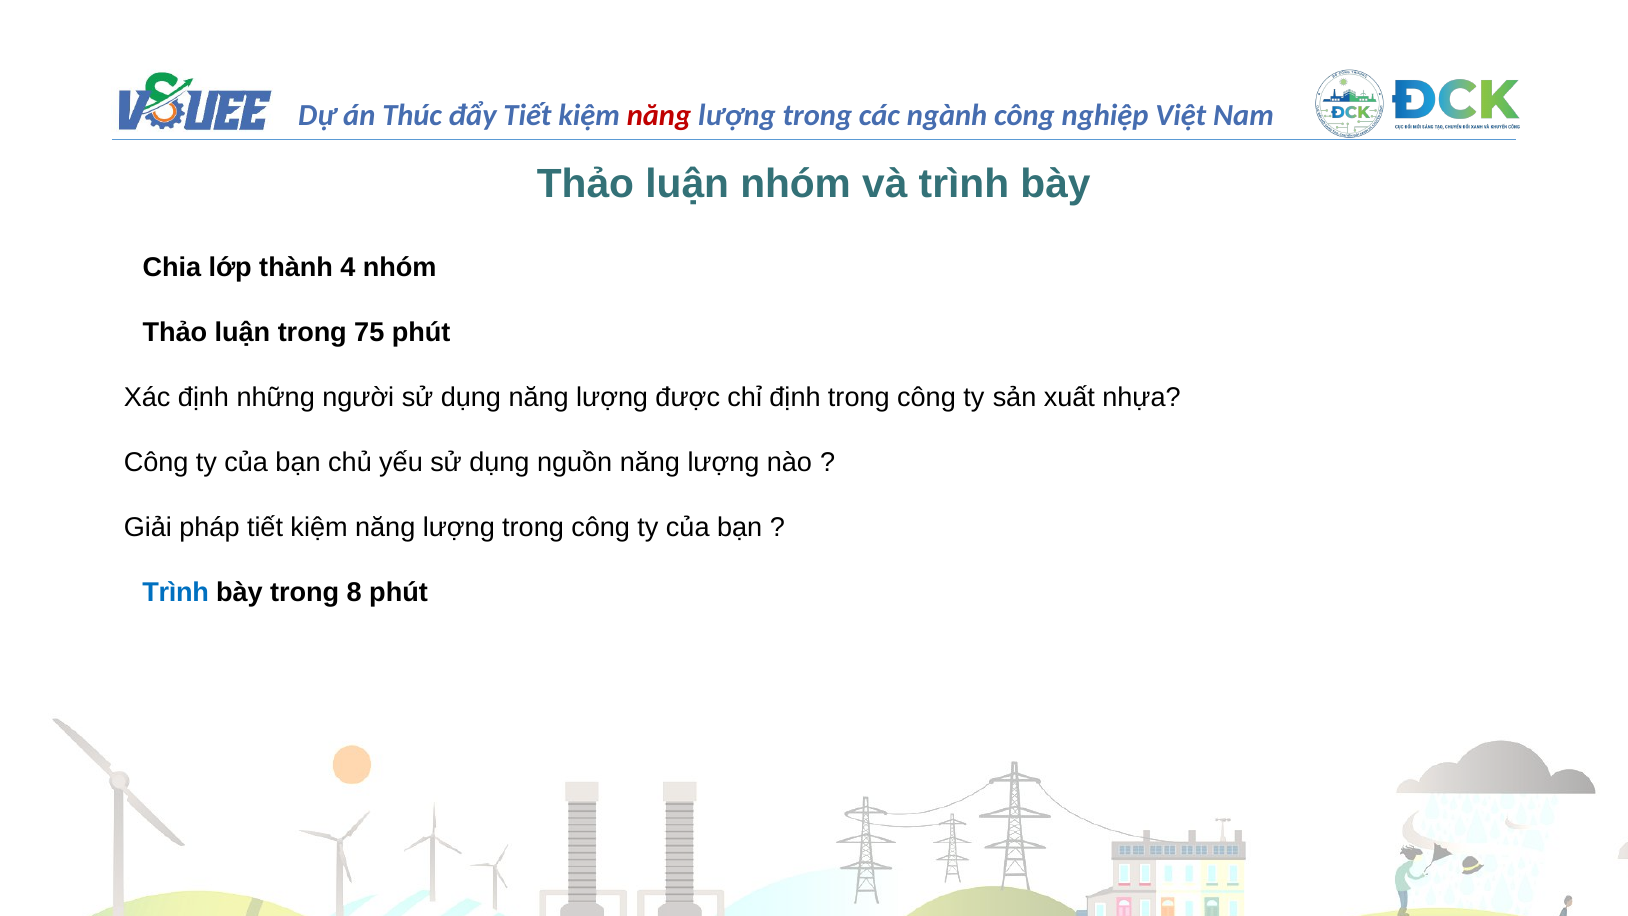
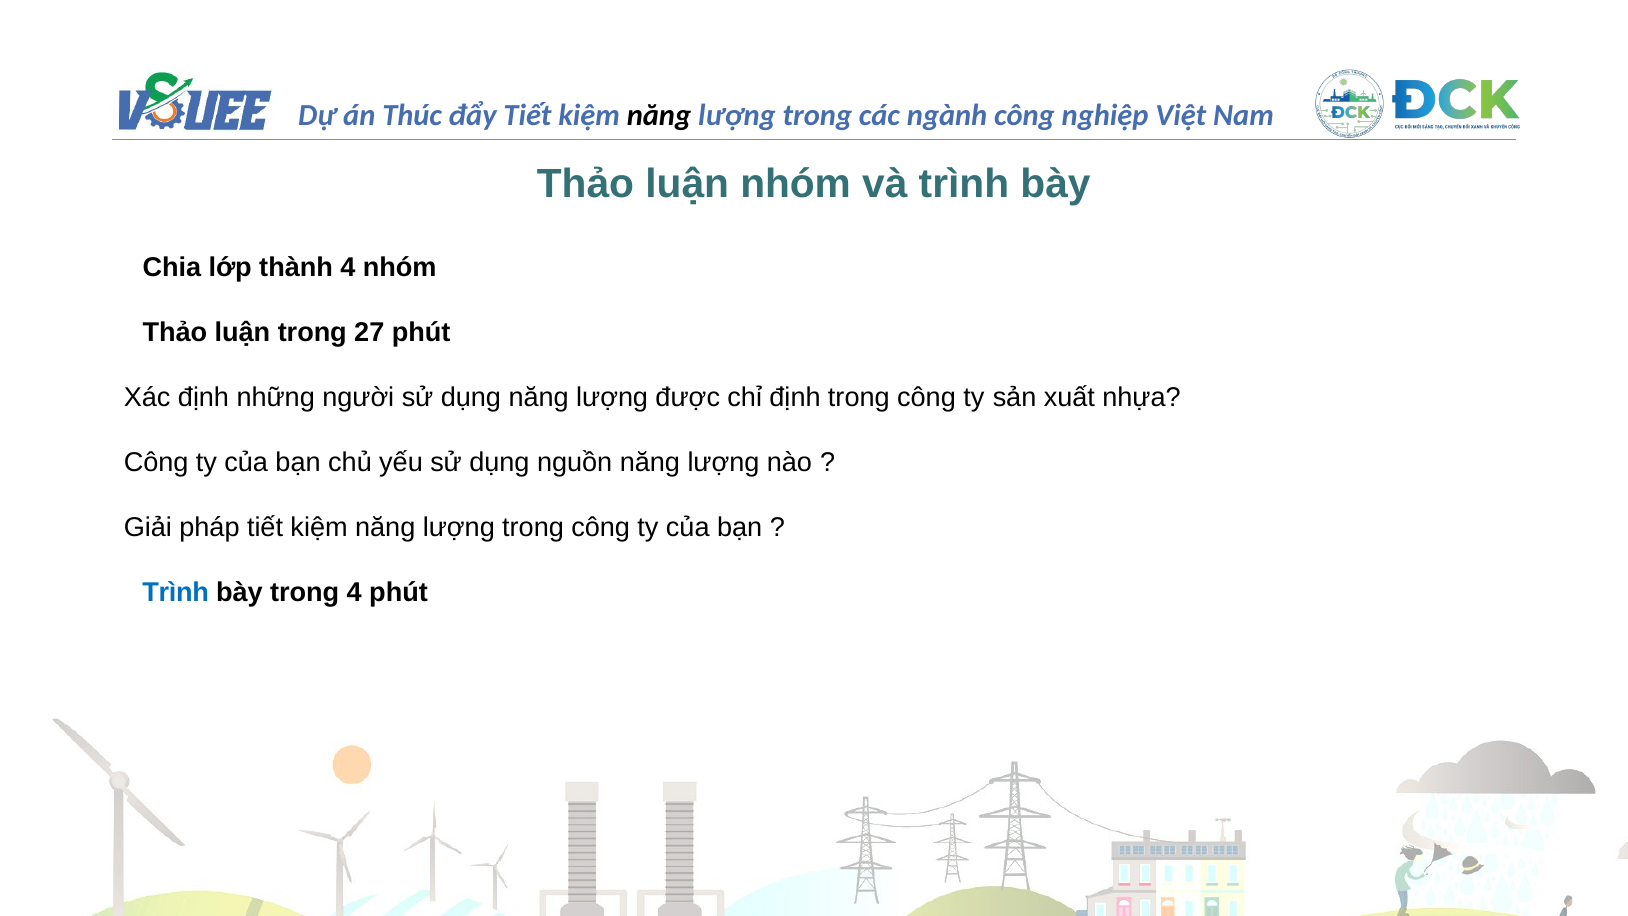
năng colour: red -> black (659, 116)
75: 75 -> 27 (369, 333)
trong 8: 8 -> 4 (354, 593)
